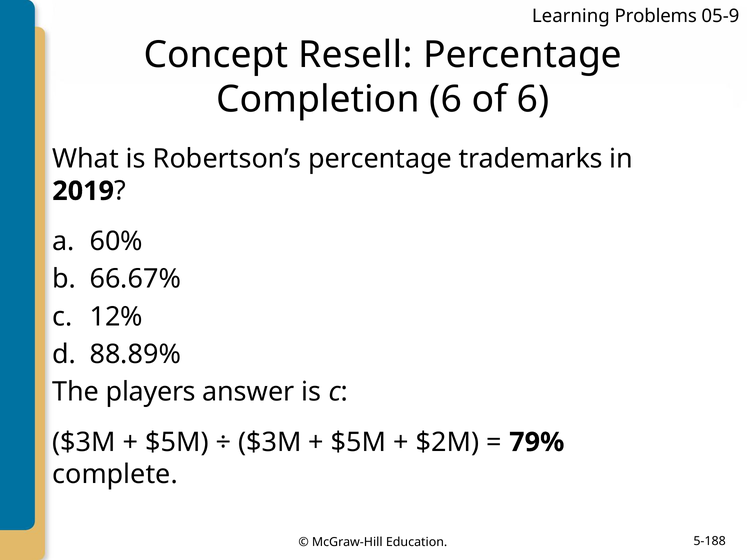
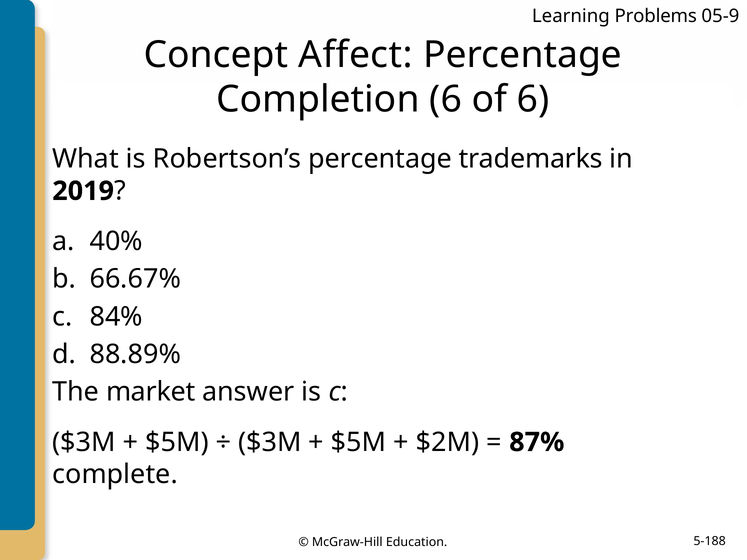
Resell: Resell -> Affect (356, 55)
60%: 60% -> 40% (116, 241)
12%: 12% -> 84% (116, 317)
players: players -> market (151, 392)
79%: 79% -> 87% (537, 442)
